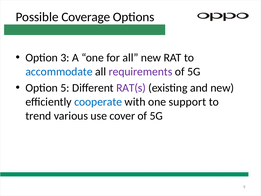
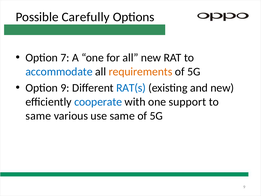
Coverage: Coverage -> Carefully (86, 17)
3: 3 -> 7 (65, 58)
requirements colour: purple -> orange (141, 72)
Option 5: 5 -> 9 (65, 88)
RAT(s colour: purple -> blue (131, 88)
trend: trend -> same (38, 116)
use cover: cover -> same (122, 116)
